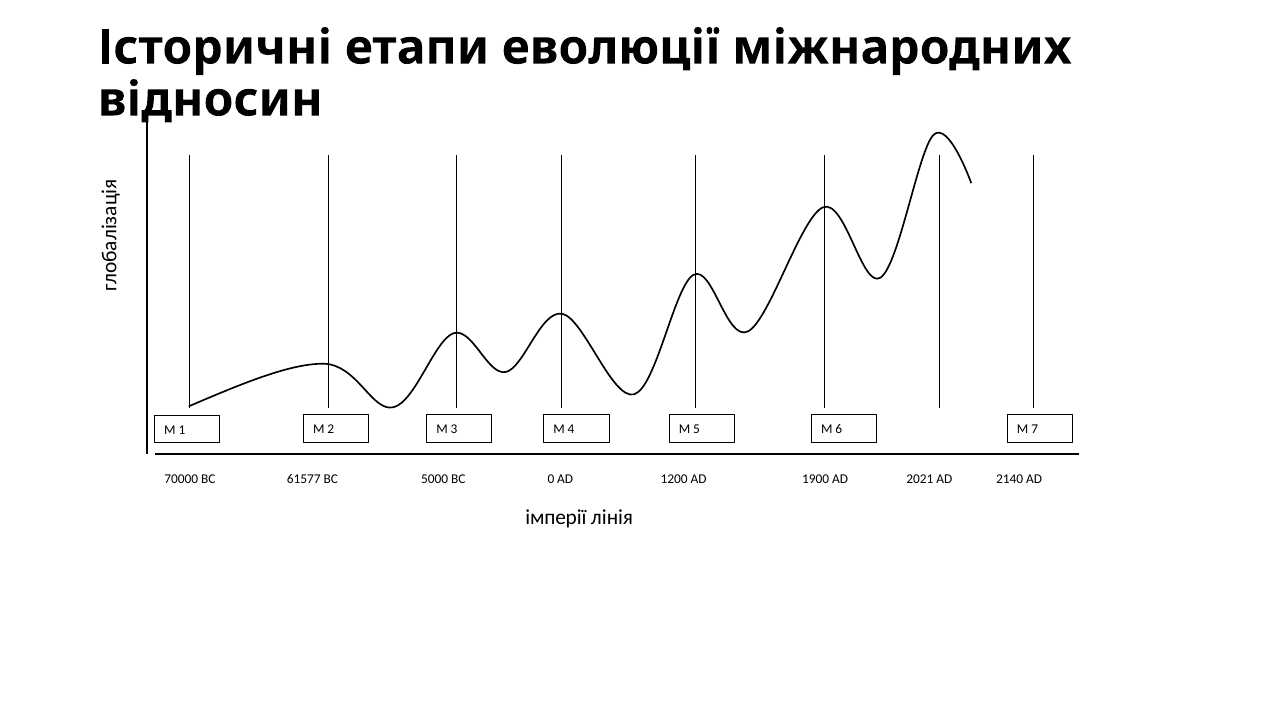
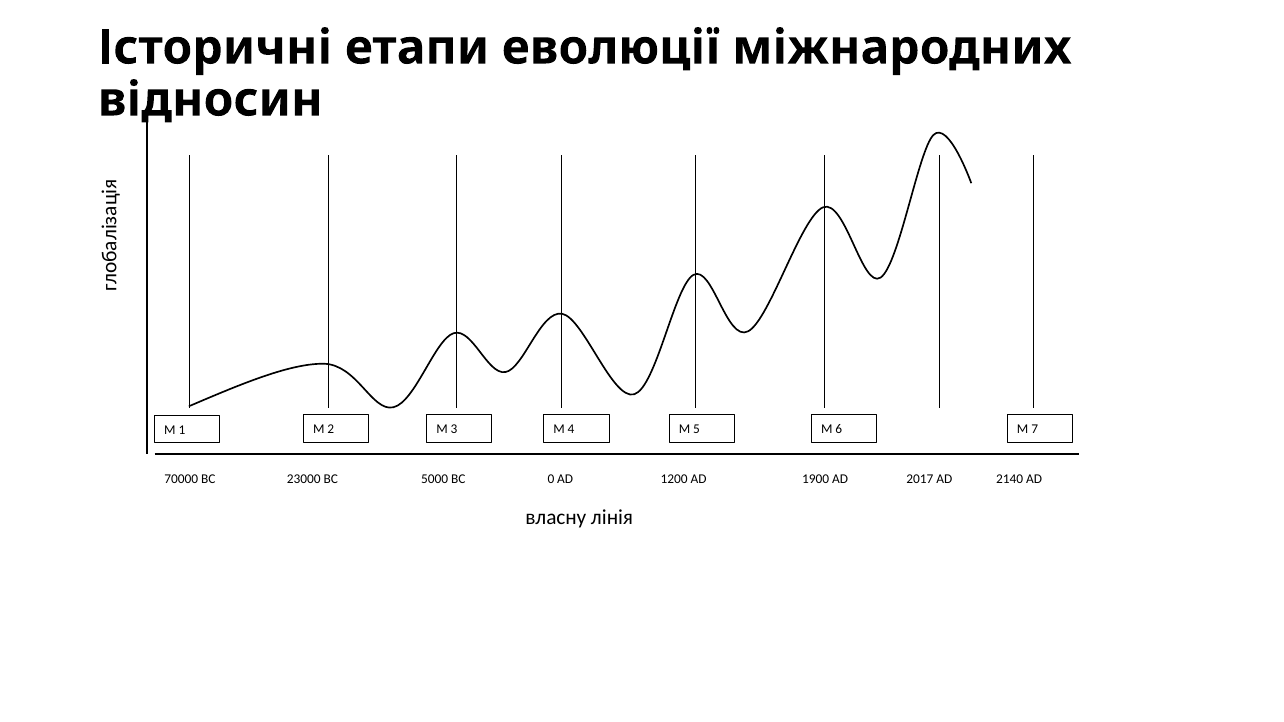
61577: 61577 -> 23000 (304, 479)
2021: 2021 -> 2017 (920, 479)
імперії: імперії -> власну (556, 518)
